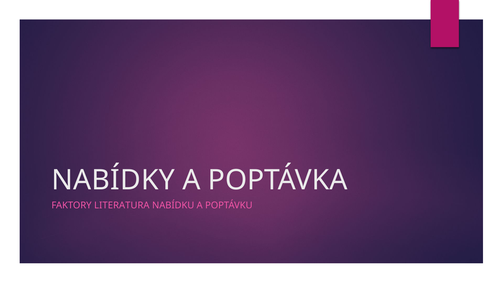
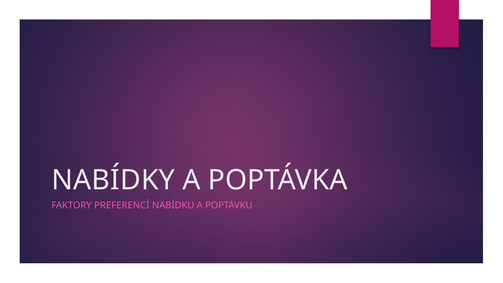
LITERATURA: LITERATURA -> PREFERENCÍ (122, 205)
